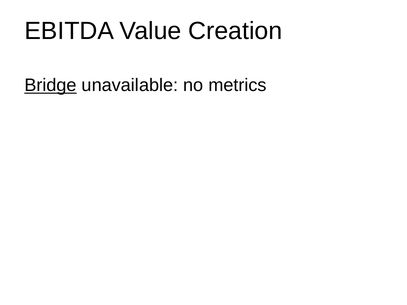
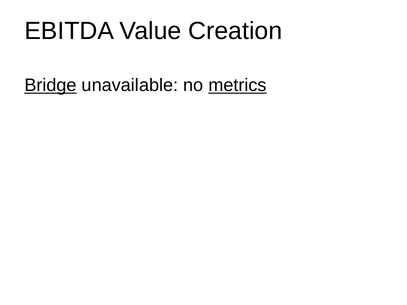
metrics underline: none -> present (238, 85)
